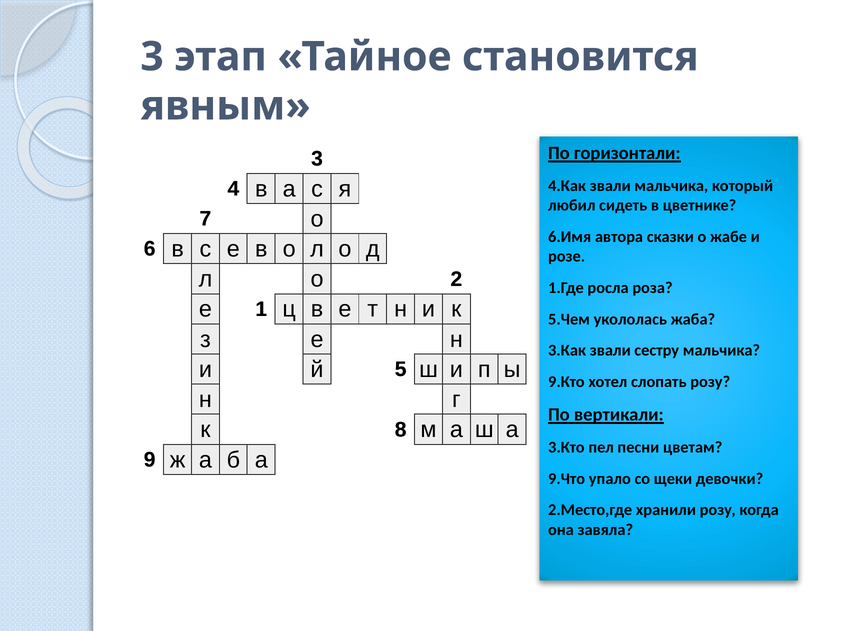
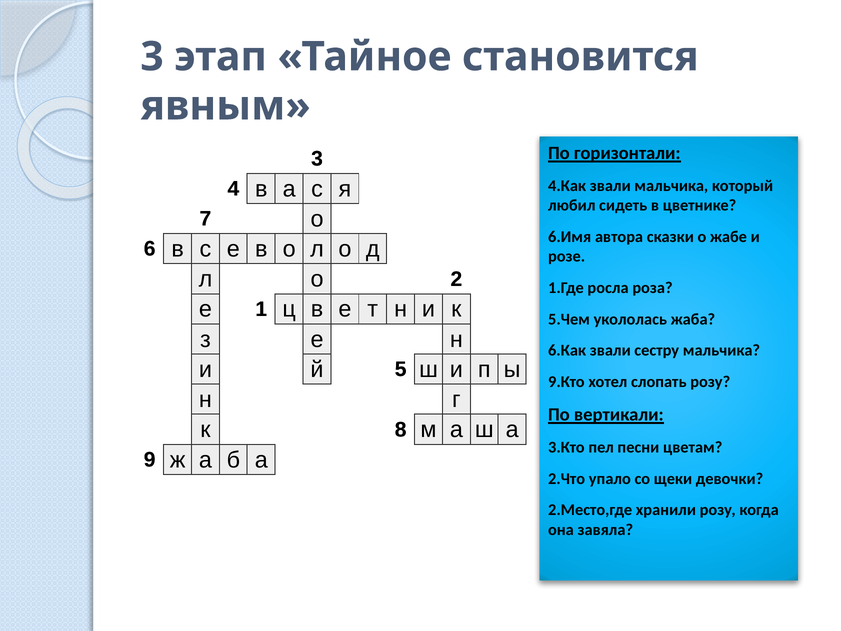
3.Как: 3.Как -> 6.Как (567, 350)
9.Что: 9.Что -> 2.Что (567, 478)
